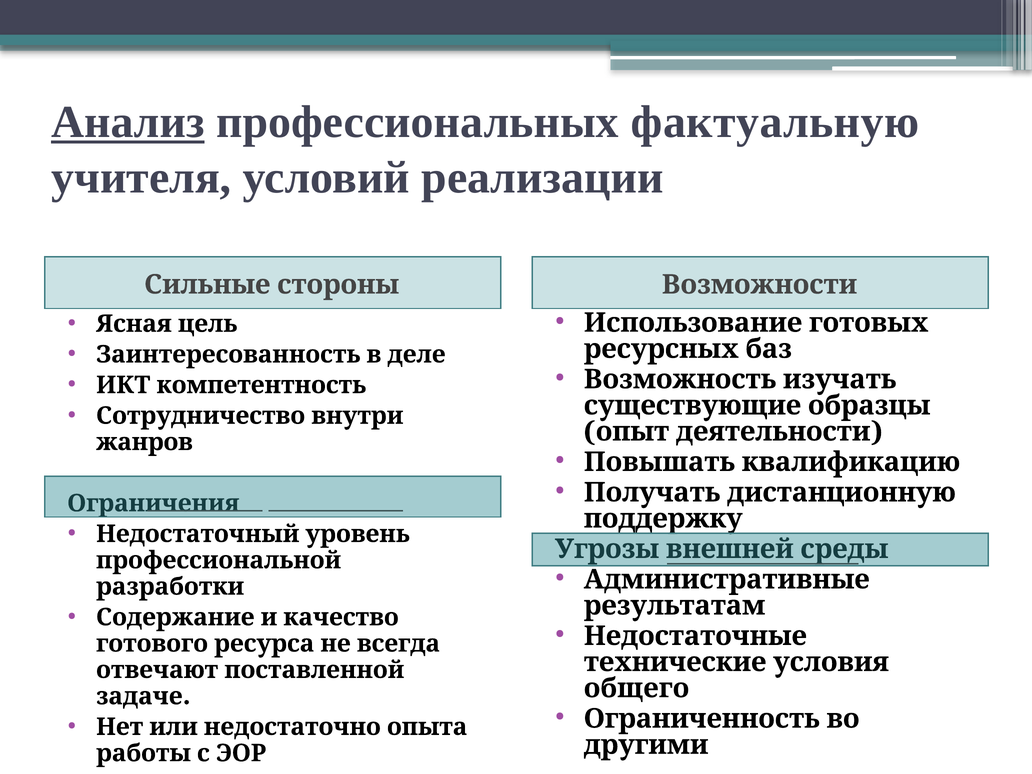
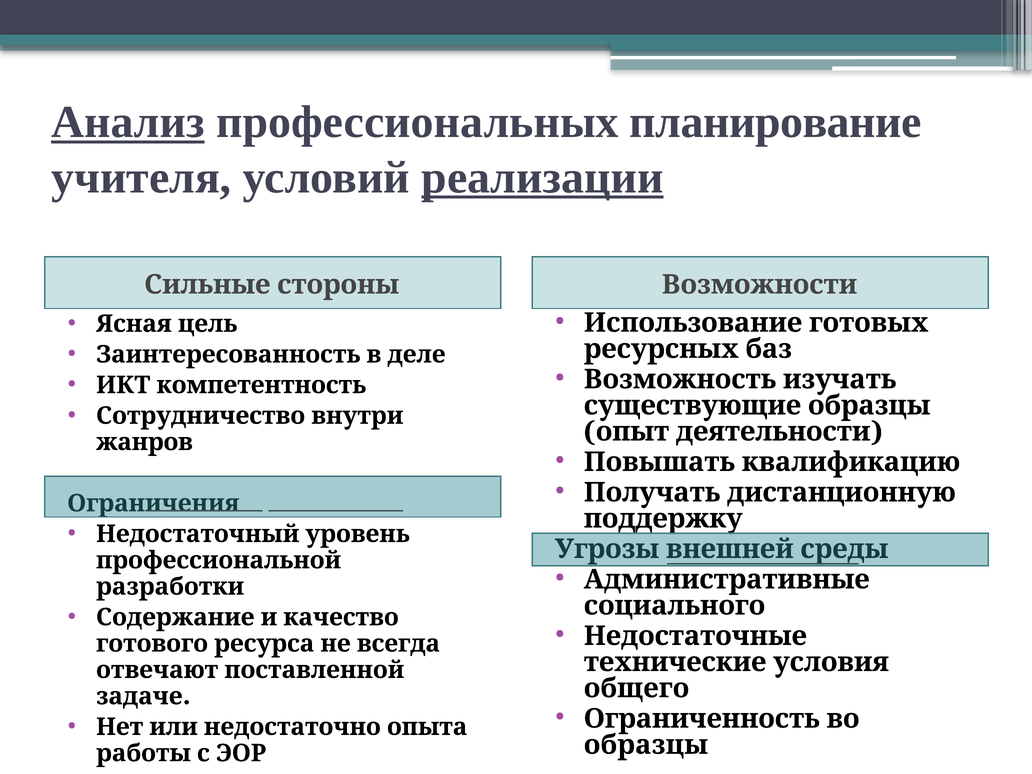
фактуальную: фактуальную -> планирование (776, 122)
реализации underline: none -> present (542, 177)
результатам: результатам -> социального (675, 606)
другими: другими -> образцы (646, 745)
